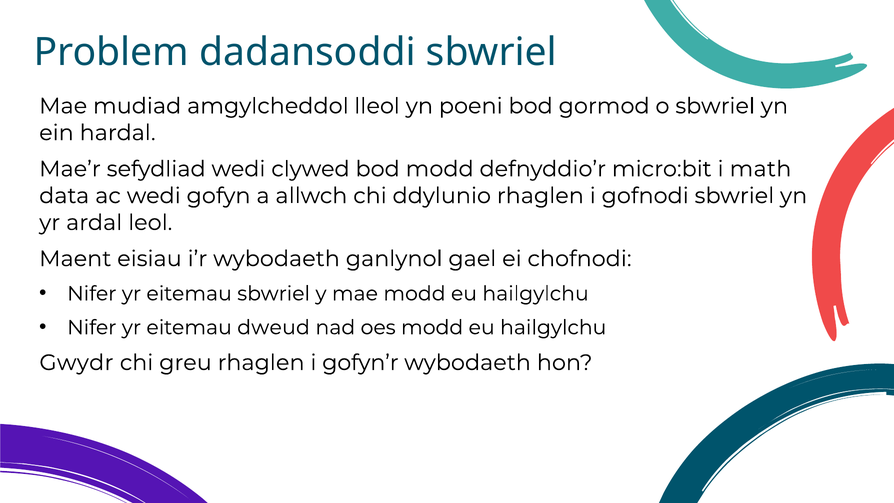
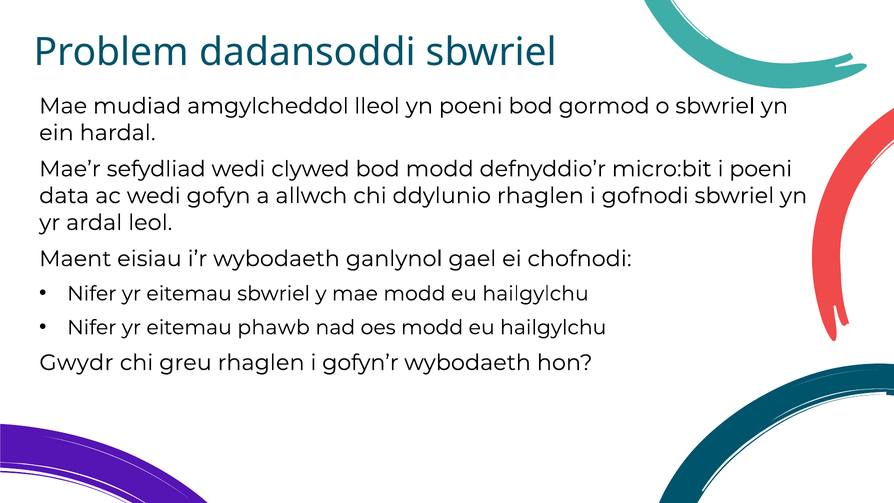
i math: math -> poeni (761, 169)
dweud: dweud -> phawb (274, 327)
